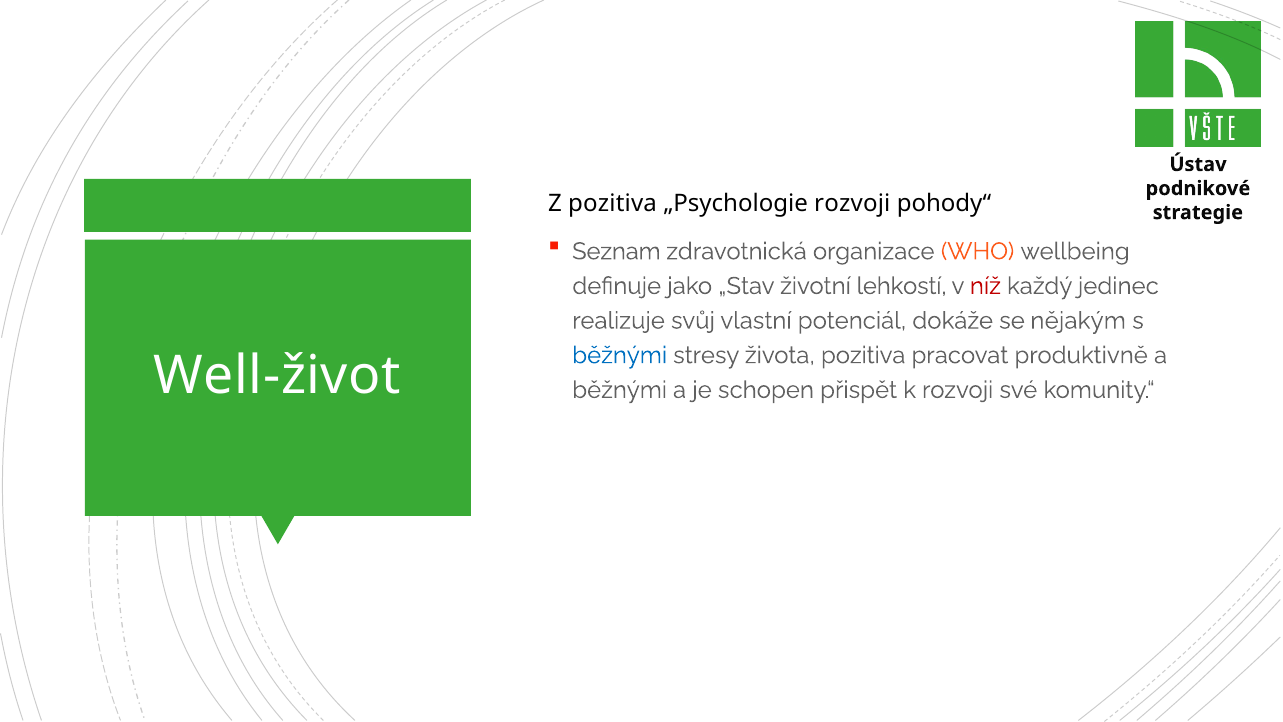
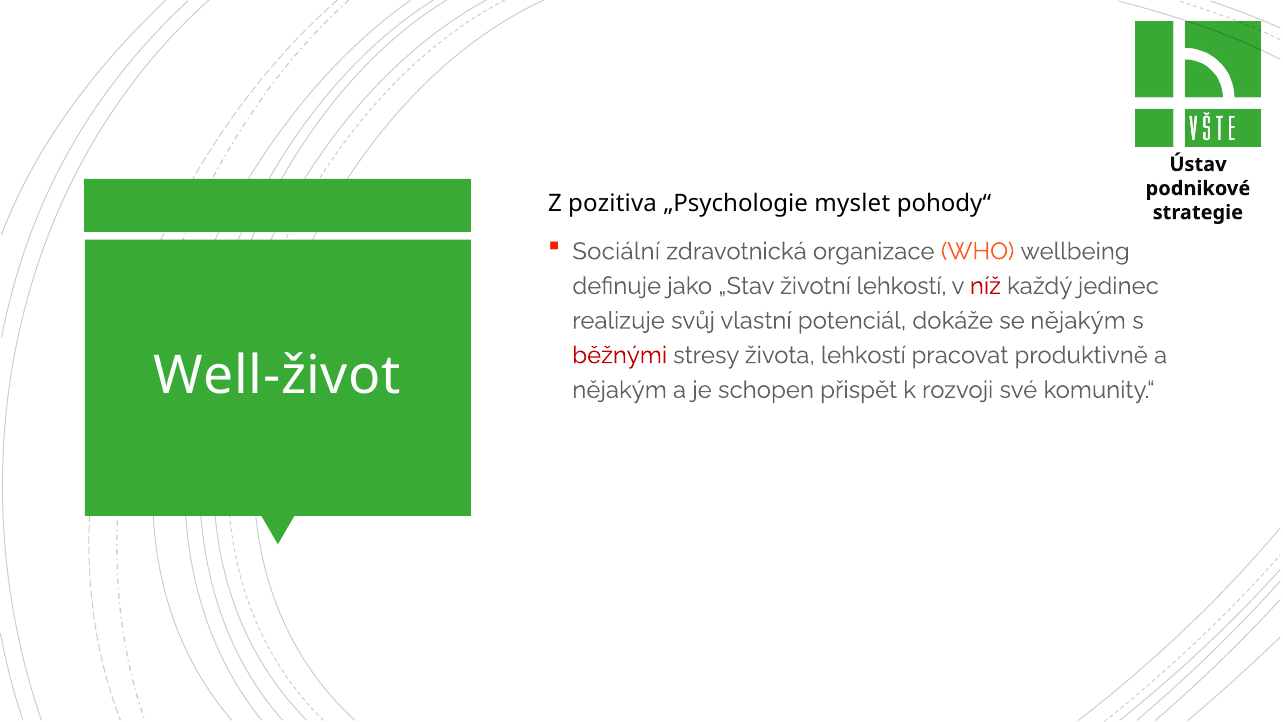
„Psychologie rozvoji: rozvoji -> myslet (852, 203)
Seznam: Seznam -> Sociální (616, 251)
běžnými colour: blue -> red (620, 355)
života pozitiva: pozitiva -> lehkostí (863, 355)
běžnými: běžnými -> nějakým (620, 390)
